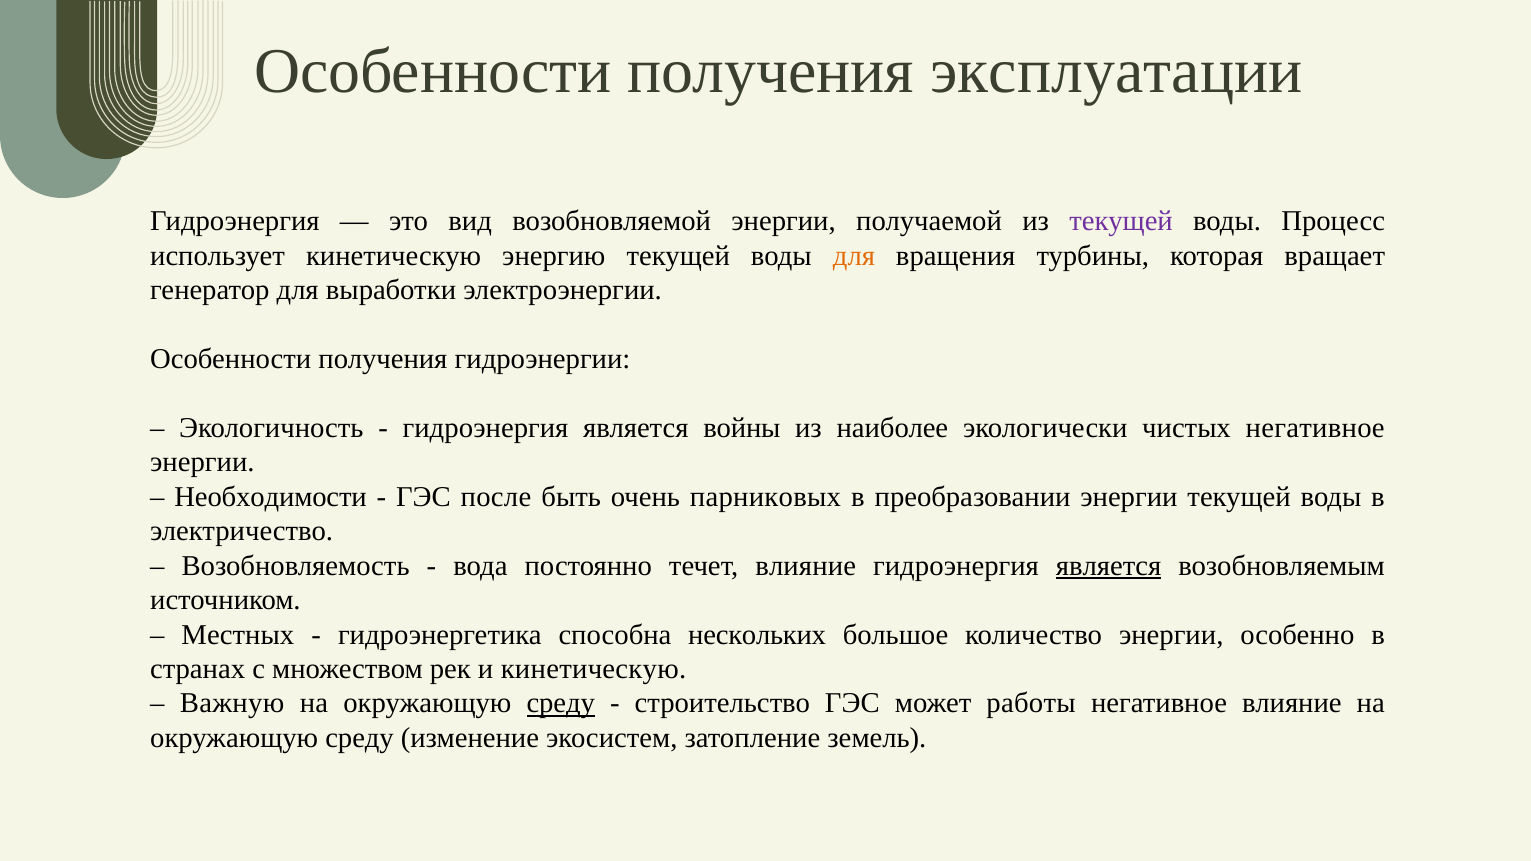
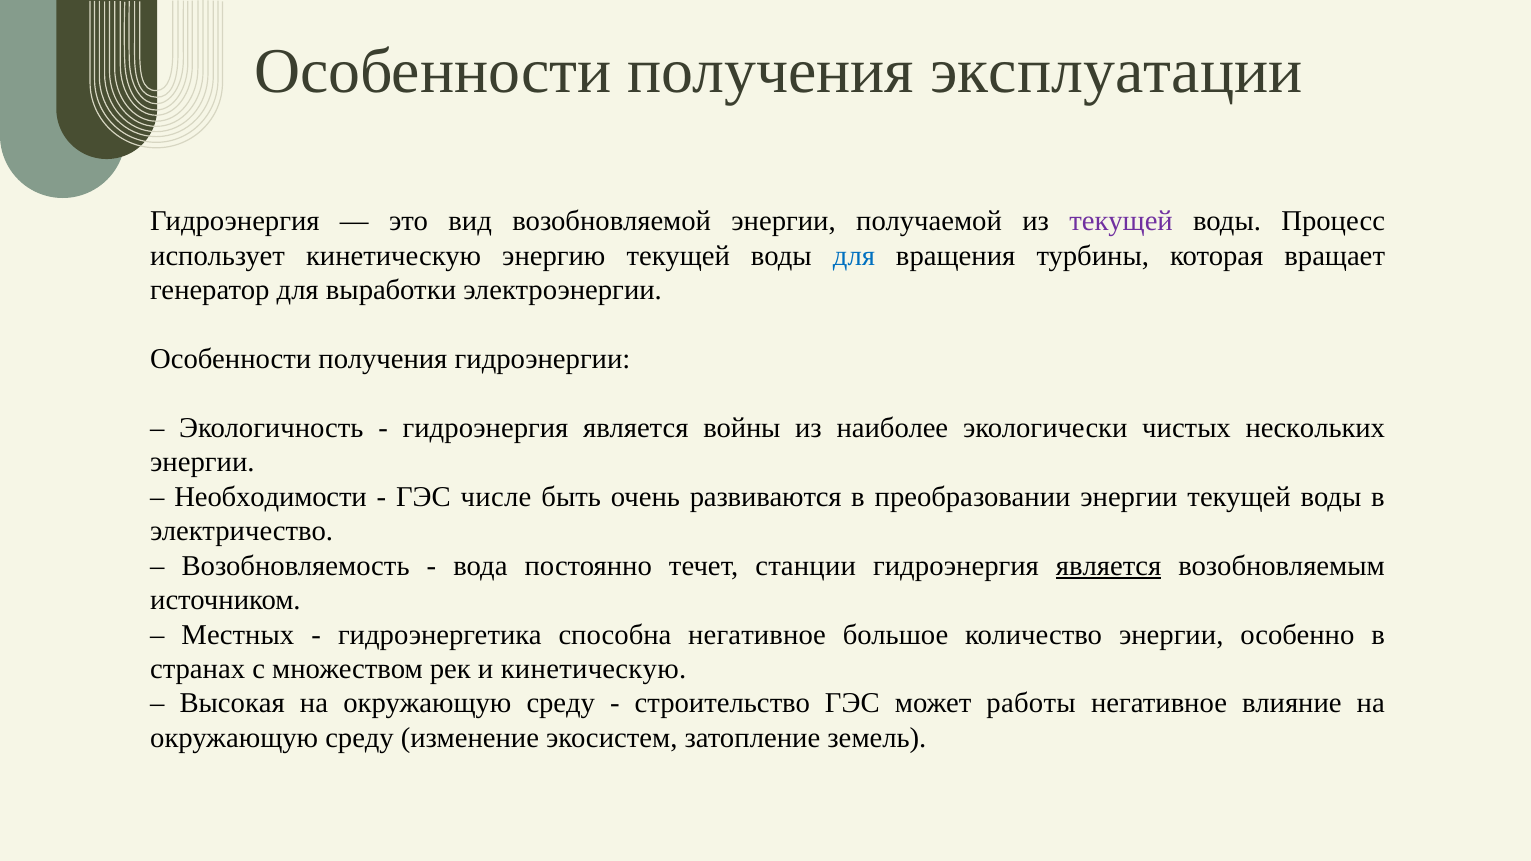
для colour: orange -> blue (854, 256)
чистых негативное: негативное -> нескольких (1315, 428)
после: после -> числе (496, 497)
парниковых: парниковых -> развиваются (766, 497)
течет влияние: влияние -> станции (806, 566)
способна нескольких: нескольких -> негативное (757, 635)
Важную: Важную -> Высокая (232, 704)
среду underline: present -> none (561, 704)
